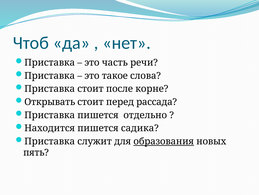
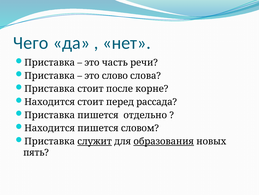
Чтоб: Чтоб -> Чего (31, 43)
такое: такое -> слово (115, 75)
Открывать: Открывать -> Находится (50, 102)
садика: садика -> словом (140, 128)
служит underline: none -> present (95, 141)
